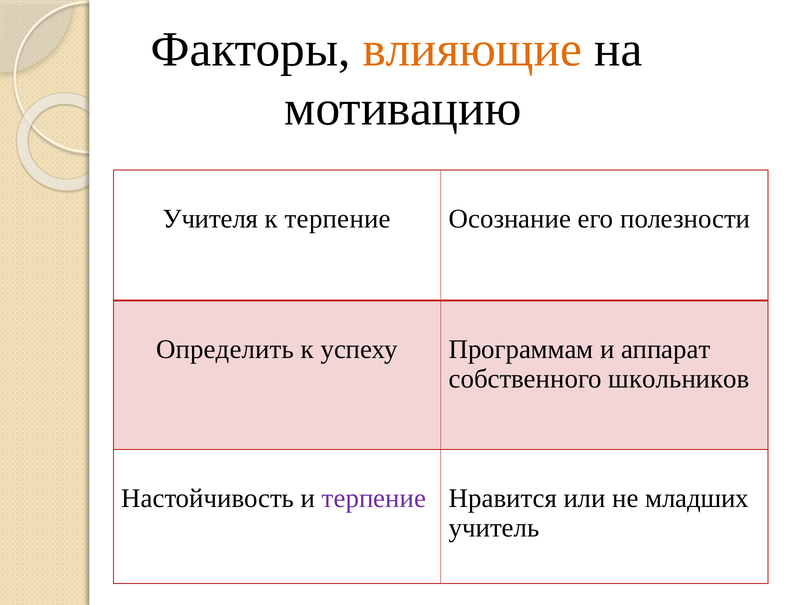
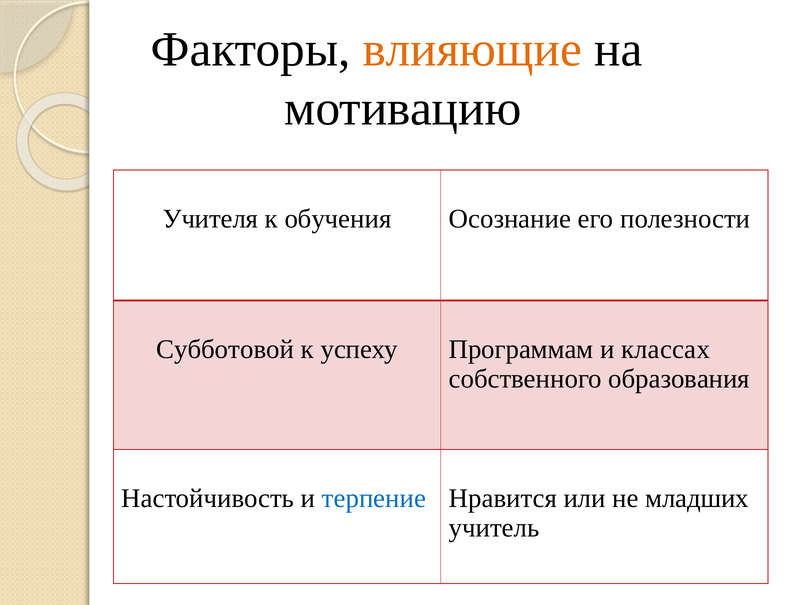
к терпение: терпение -> обучения (338, 219)
Определить: Определить -> Субботовой (225, 349)
аппарат: аппарат -> классах (666, 349)
школьников: школьников -> образования (679, 379)
терпение colour: purple -> blue (374, 498)
